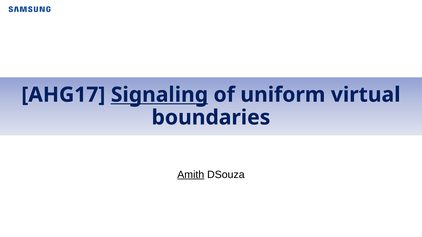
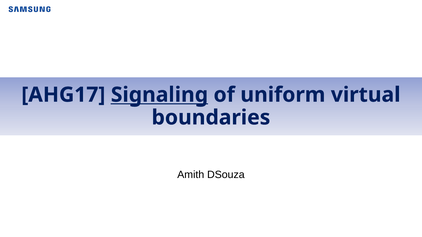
Amith underline: present -> none (191, 175)
